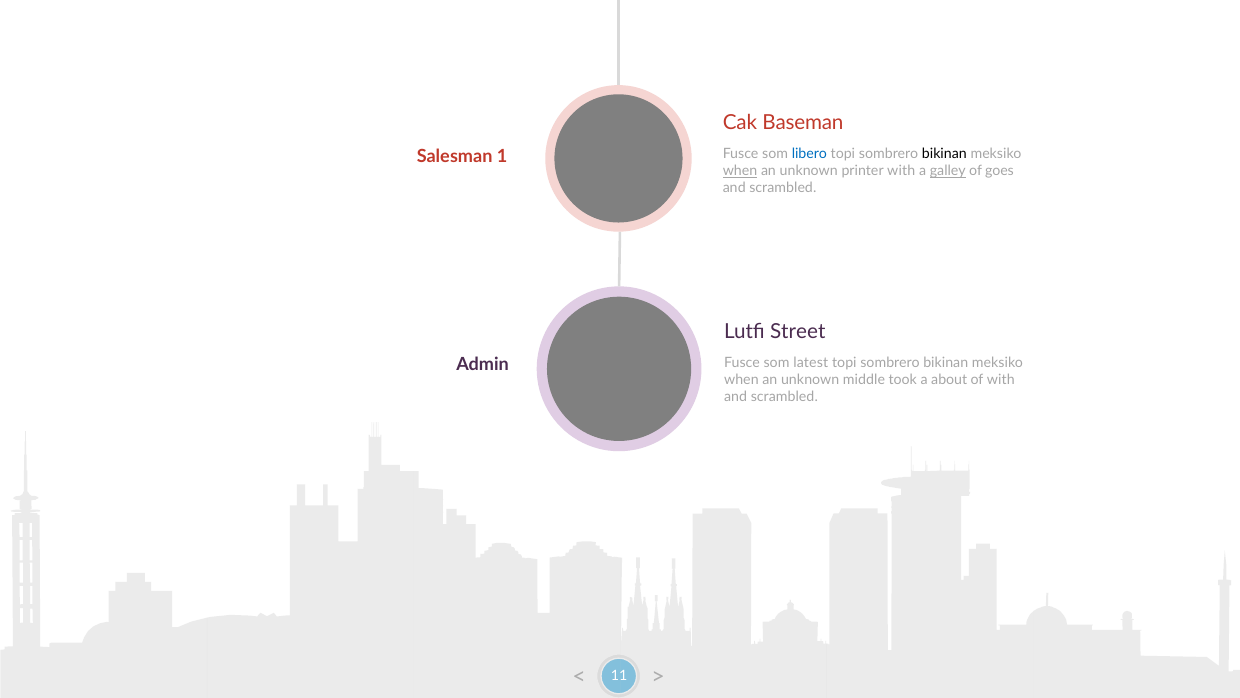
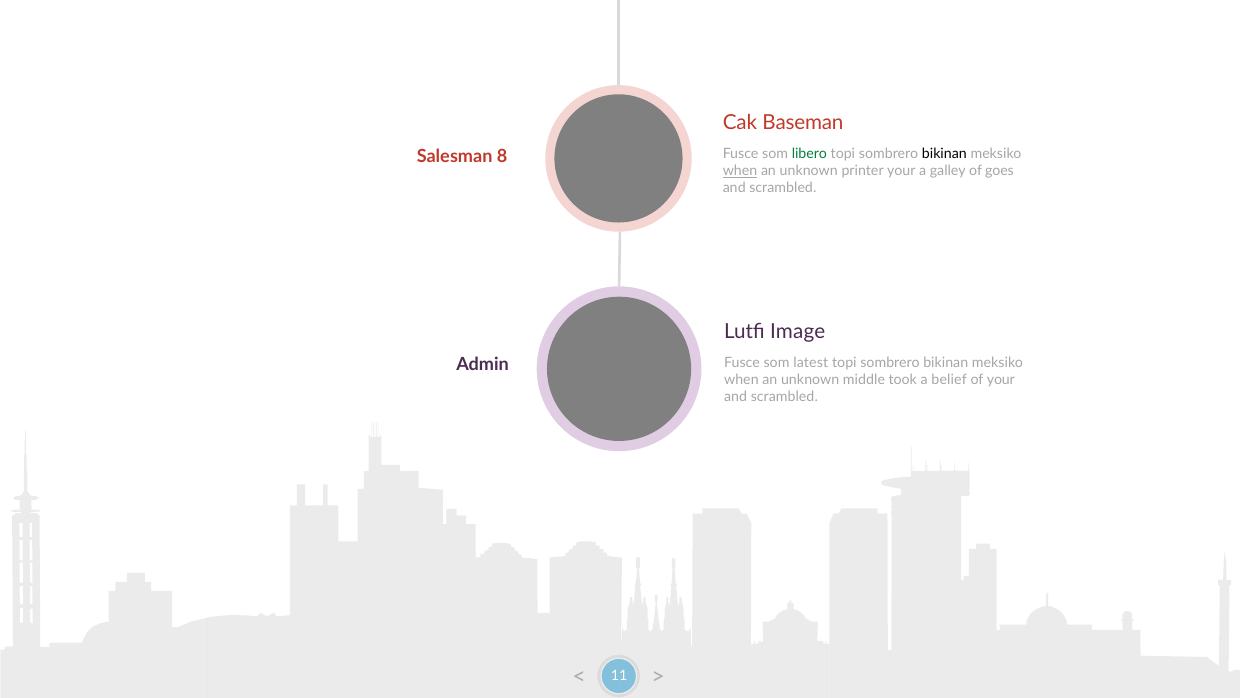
libero colour: blue -> green (809, 154)
1: 1 -> 8 (502, 156)
printer with: with -> your (901, 171)
galley underline: present -> none (948, 171)
Street: Street -> Image (798, 331)
about: about -> belief (949, 379)
of with: with -> your (1001, 379)
